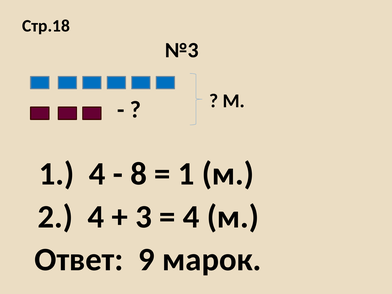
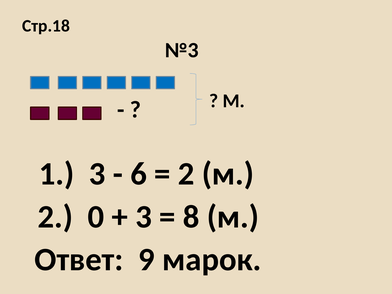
1 4: 4 -> 3 (97, 174)
8: 8 -> 6 (139, 174)
1: 1 -> 2 (186, 174)
2 4: 4 -> 0 (96, 217)
4: 4 -> 8 (191, 217)
